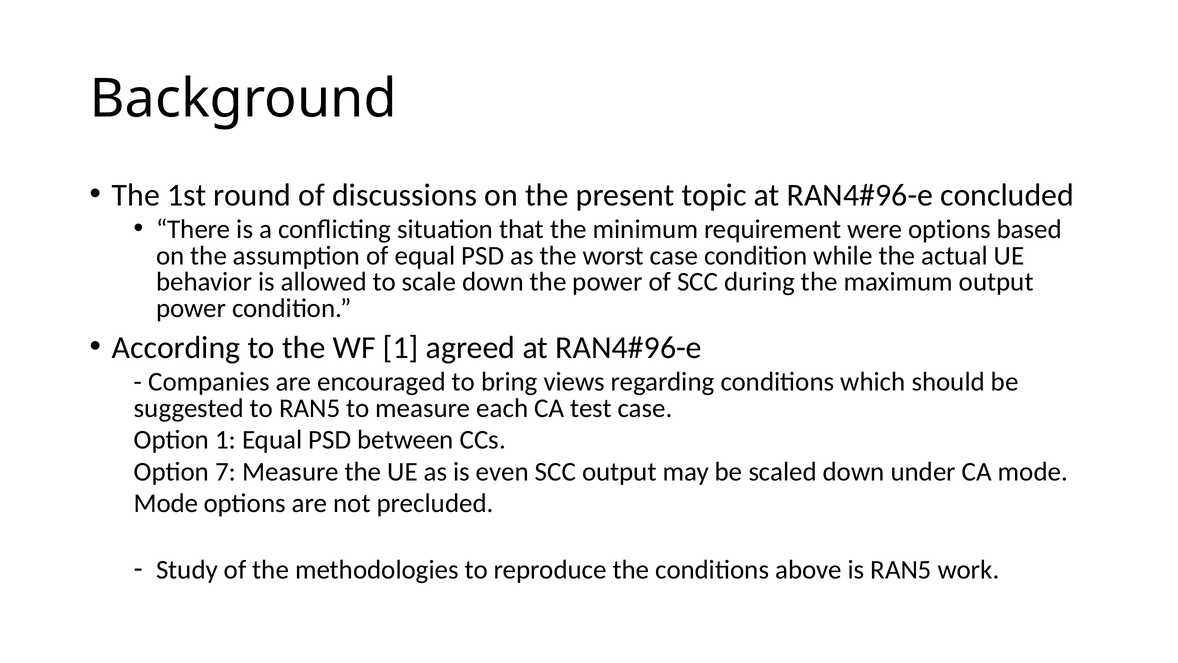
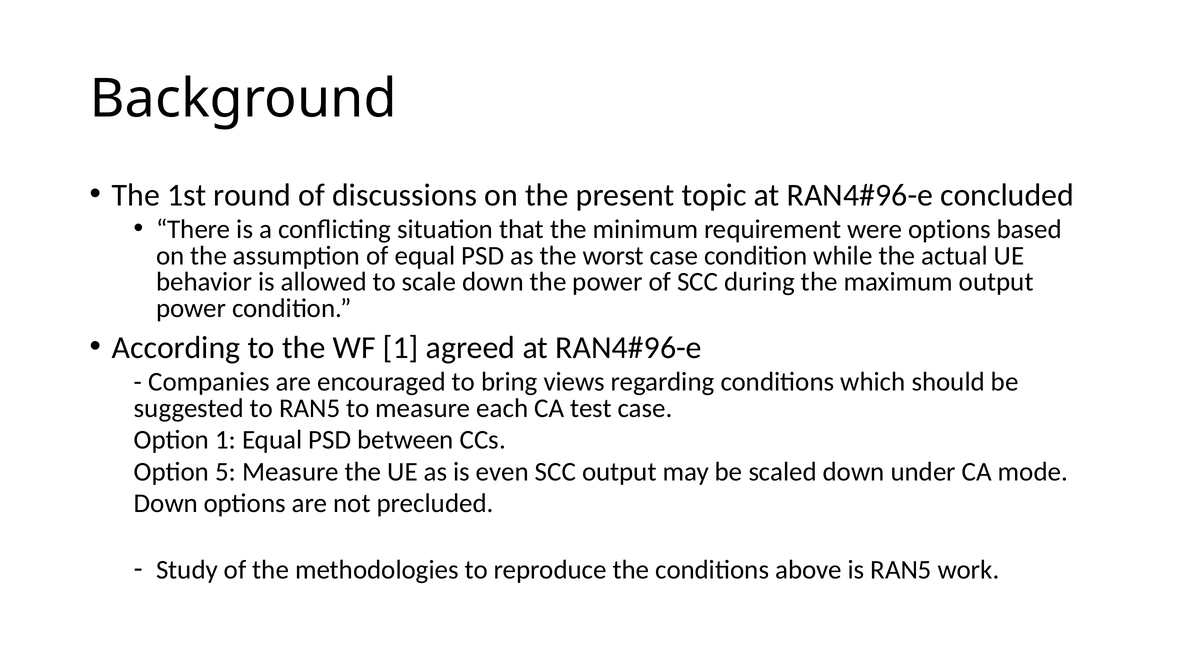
7: 7 -> 5 (226, 471)
Mode: Mode -> Down (166, 503)
